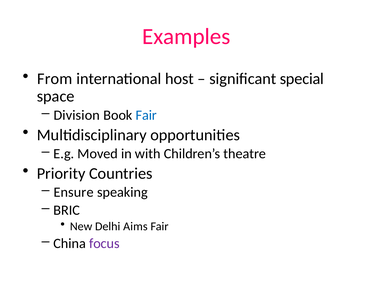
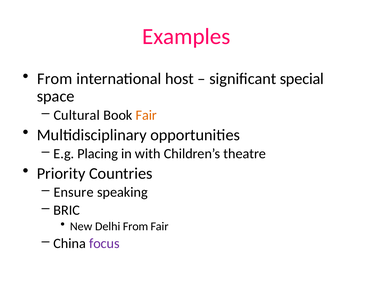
Division: Division -> Cultural (77, 115)
Fair colour: blue -> orange (146, 115)
Moved: Moved -> Placing (98, 154)
Delhi Aims: Aims -> From (136, 227)
